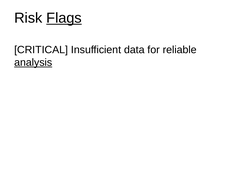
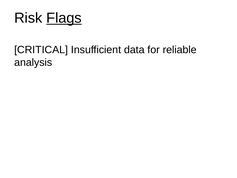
analysis underline: present -> none (33, 62)
